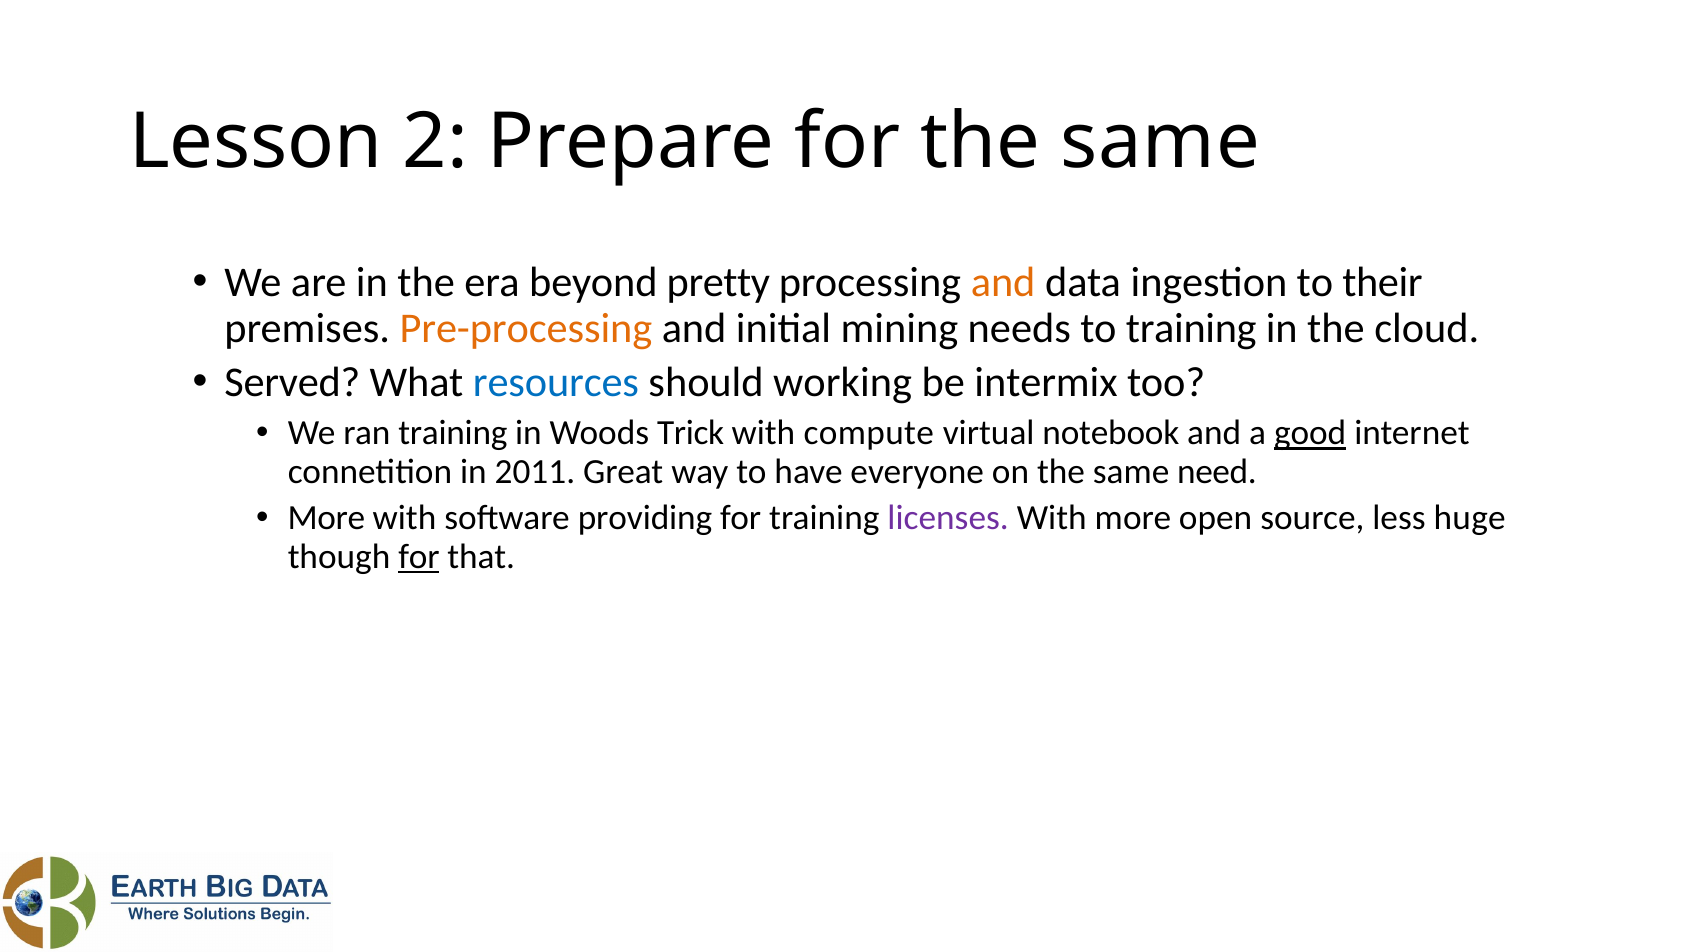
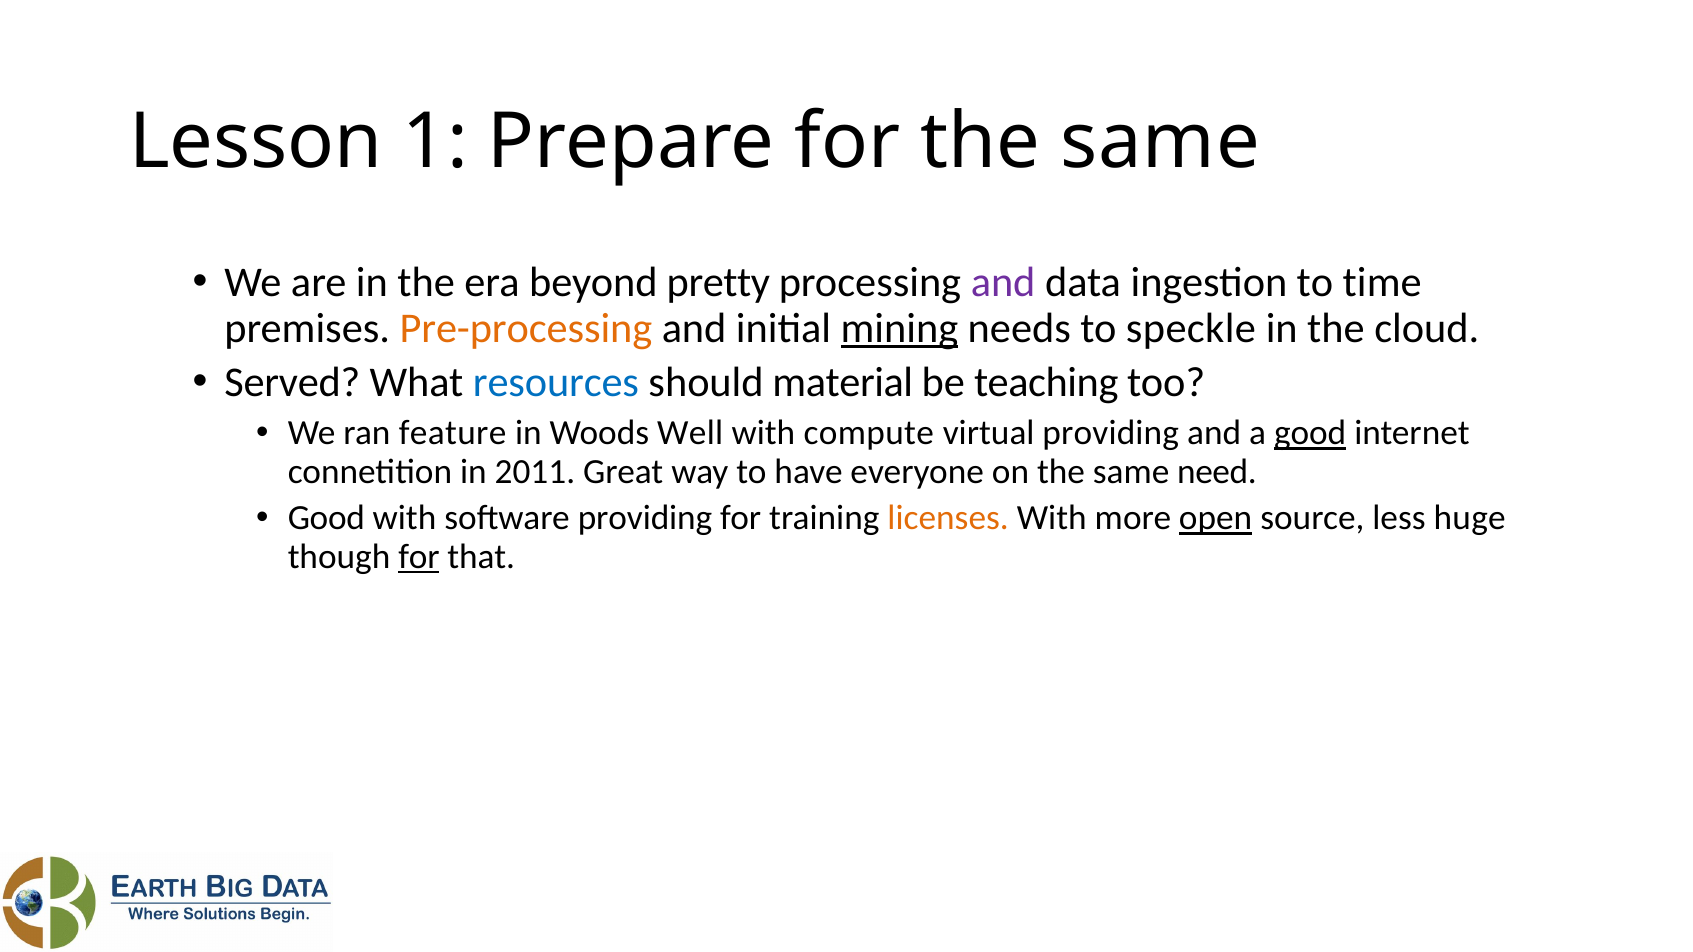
2: 2 -> 1 (435, 142)
and colour: orange -> purple (1003, 282)
their: their -> time (1382, 282)
mining underline: none -> present (899, 328)
to training: training -> speckle (1191, 328)
working: working -> material (843, 383)
intermix: intermix -> teaching (1046, 383)
ran training: training -> feature (453, 433)
Trick: Trick -> Well (690, 433)
virtual notebook: notebook -> providing (1111, 433)
More: More -> Good (326, 518)
licenses colour: purple -> orange (948, 518)
open underline: none -> present (1216, 518)
